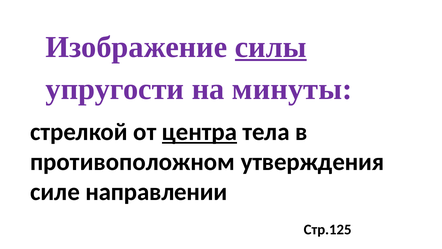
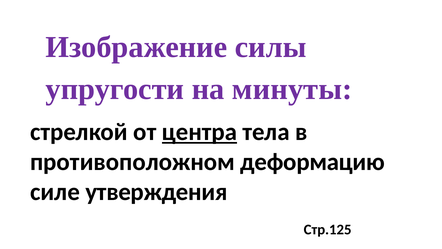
силы underline: present -> none (271, 47)
утверждения: утверждения -> деформацию (313, 162)
направлении: направлении -> утверждения (156, 192)
